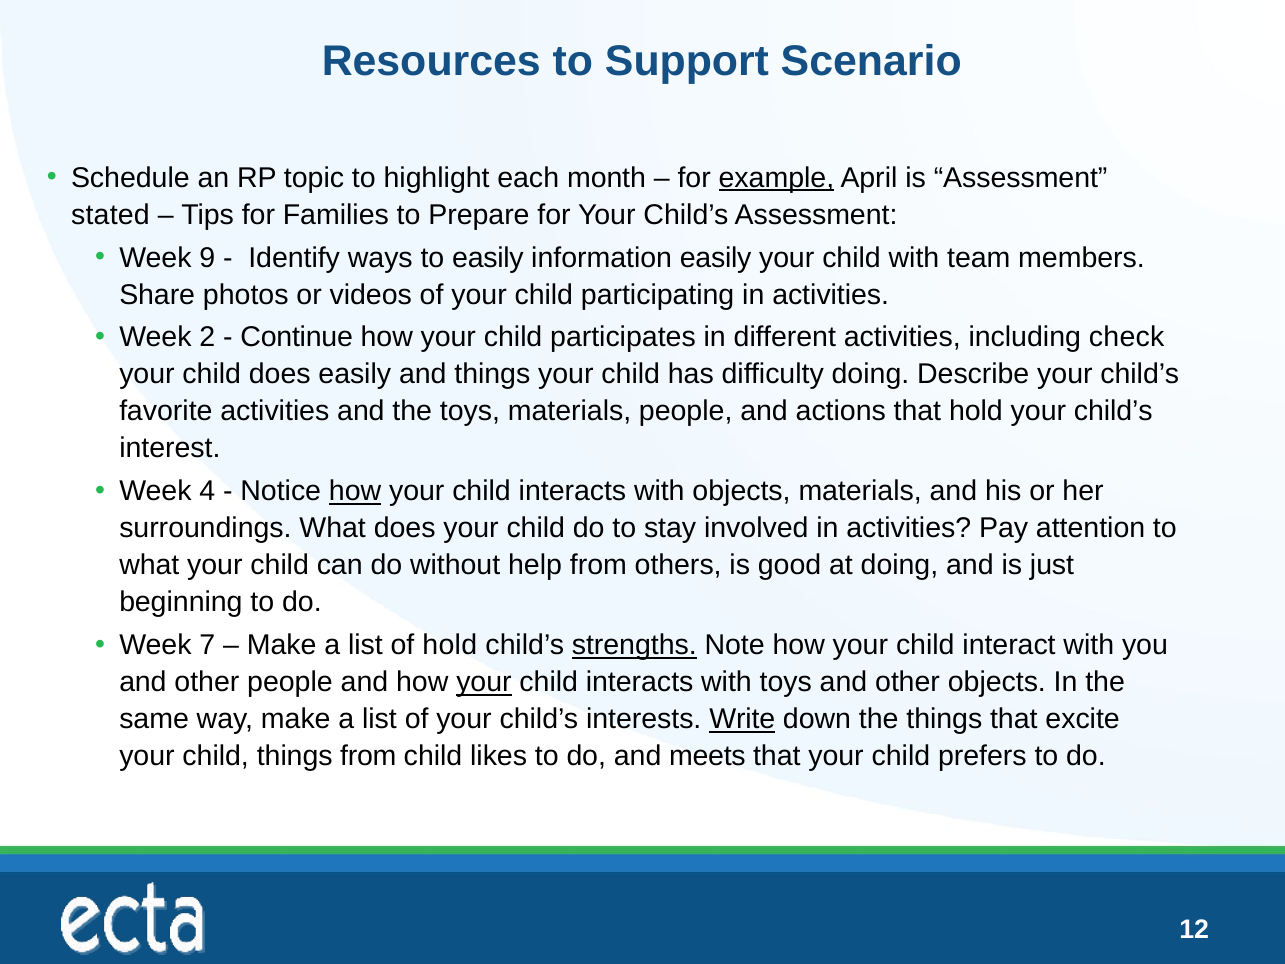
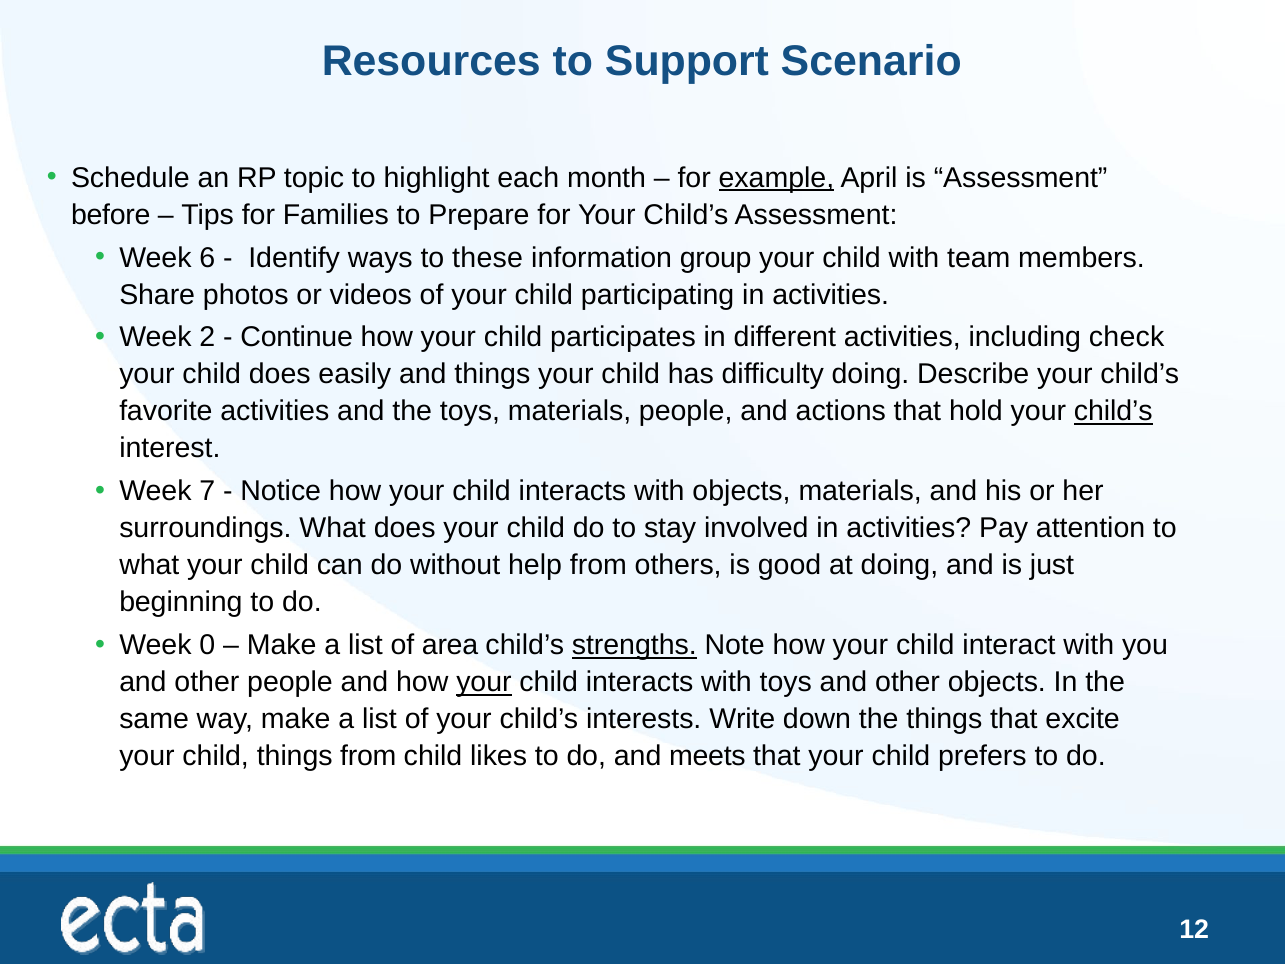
stated: stated -> before (111, 215)
9: 9 -> 6 (207, 258)
to easily: easily -> these (488, 258)
information easily: easily -> group (716, 258)
child’s underline: none -> present (1113, 411)
4: 4 -> 7 (207, 491)
how underline: present -> none (355, 491)
7: 7 -> 0 (207, 645)
of hold: hold -> area (450, 645)
Write underline: present -> none (742, 719)
